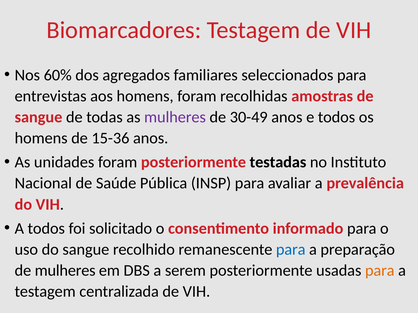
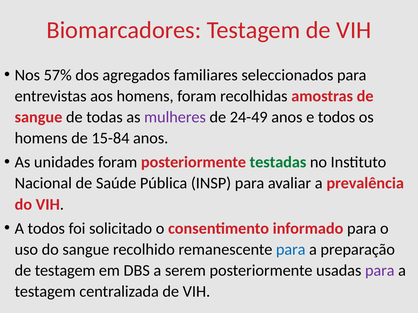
60%: 60% -> 57% (58, 75)
30-49: 30-49 -> 24-49 (249, 117)
15-36: 15-36 -> 15-84 (110, 138)
testadas colour: black -> green (278, 163)
de mulheres: mulheres -> testagem (65, 271)
para colour: orange -> purple (380, 271)
